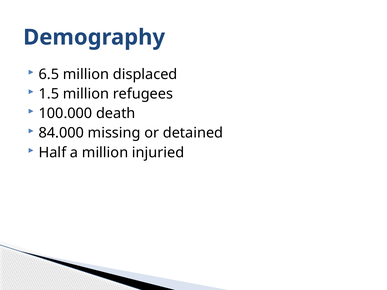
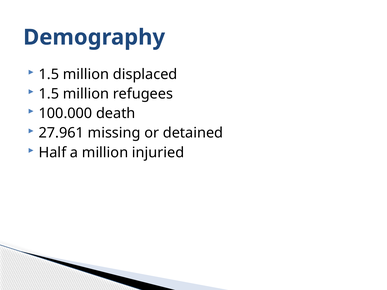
6.5: 6.5 -> 1.5 (49, 74)
84.000: 84.000 -> 27.961 (61, 133)
